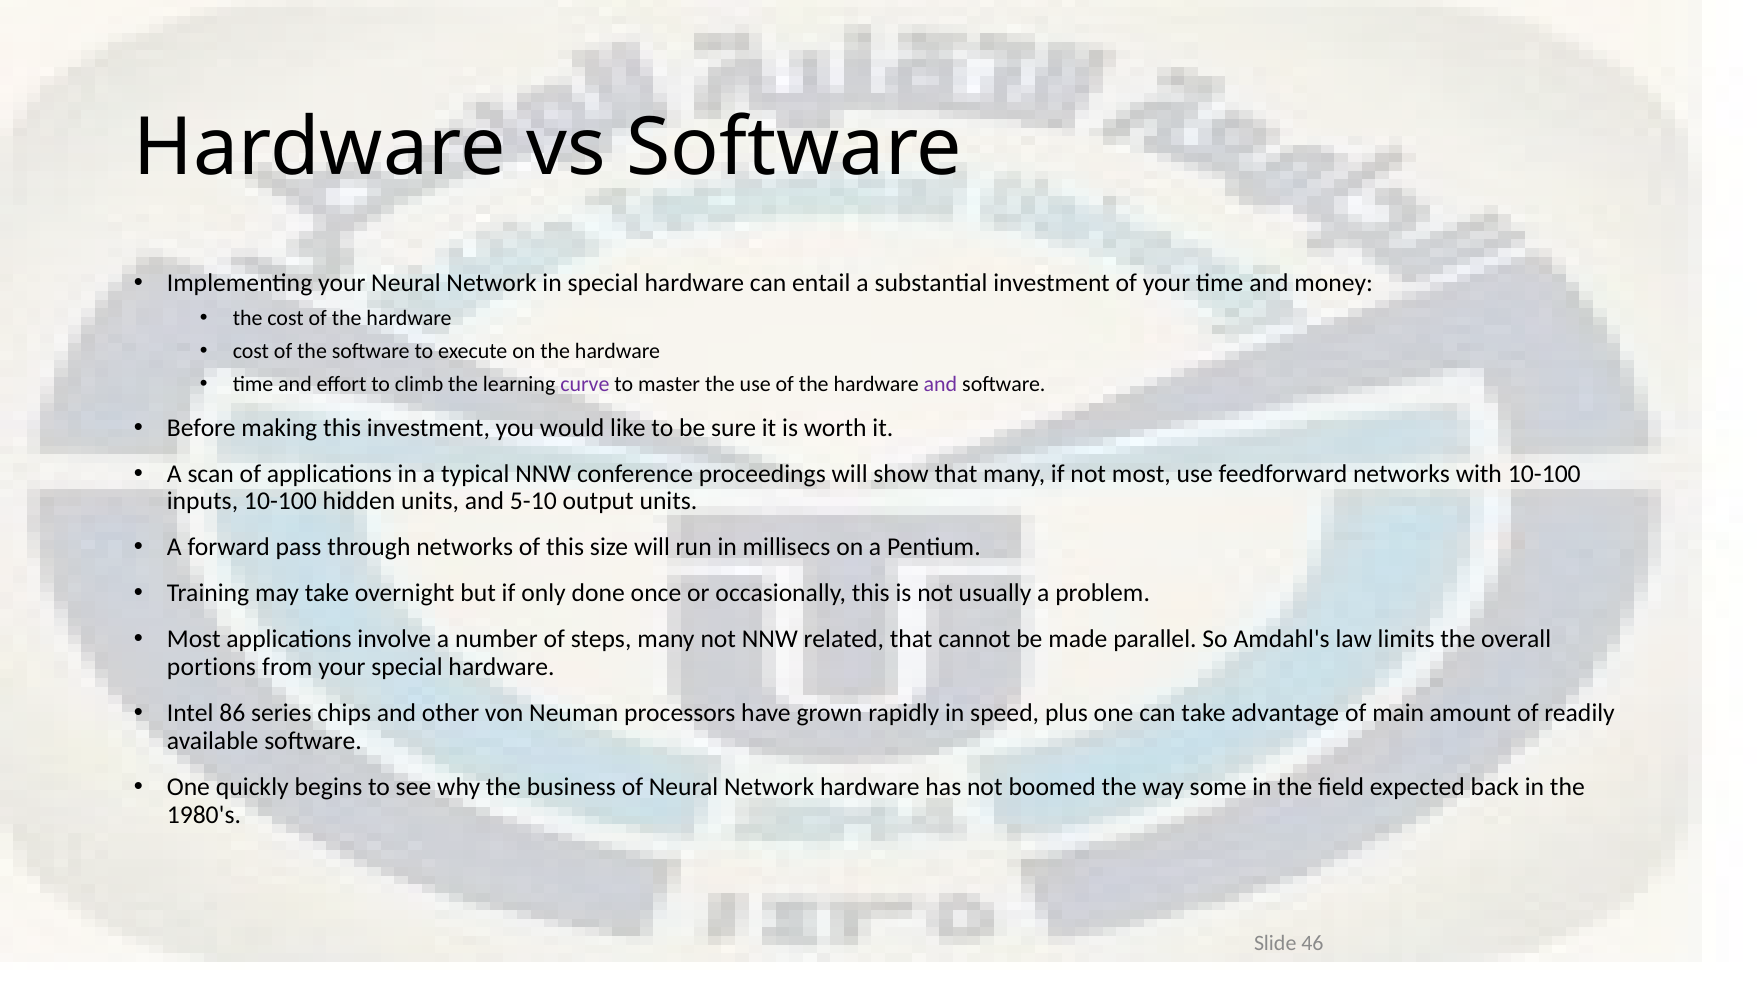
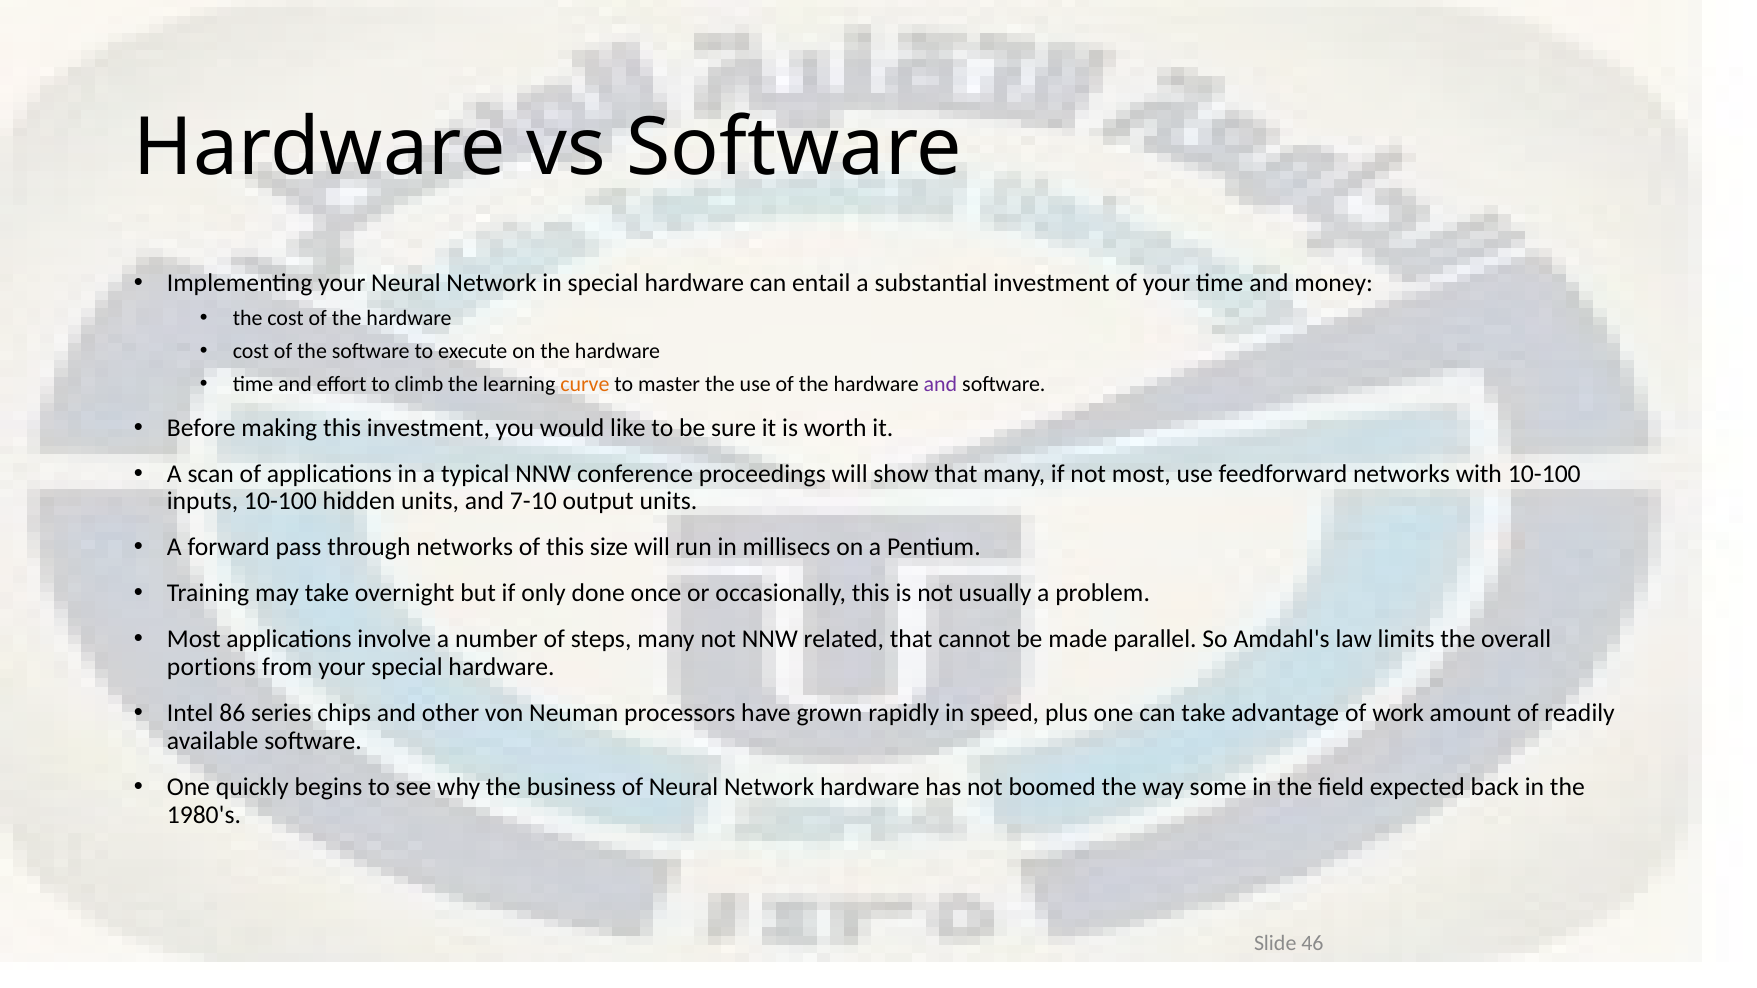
curve colour: purple -> orange (585, 384)
5-10: 5-10 -> 7-10 (533, 502)
main: main -> work (1398, 713)
